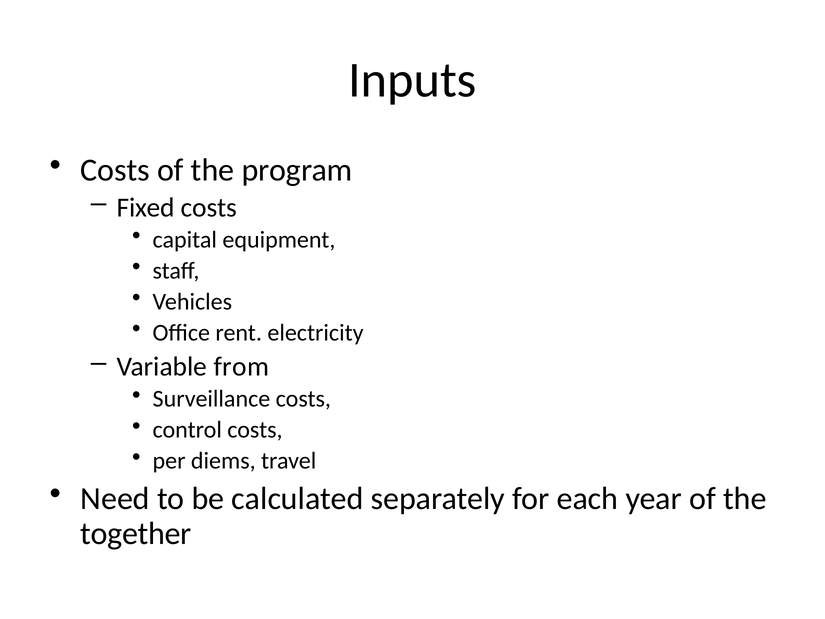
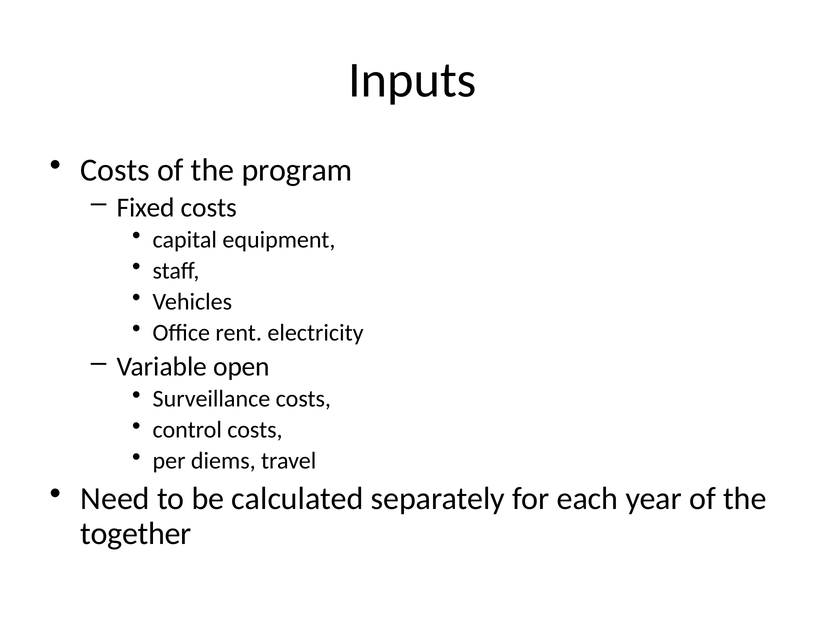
from: from -> open (242, 367)
